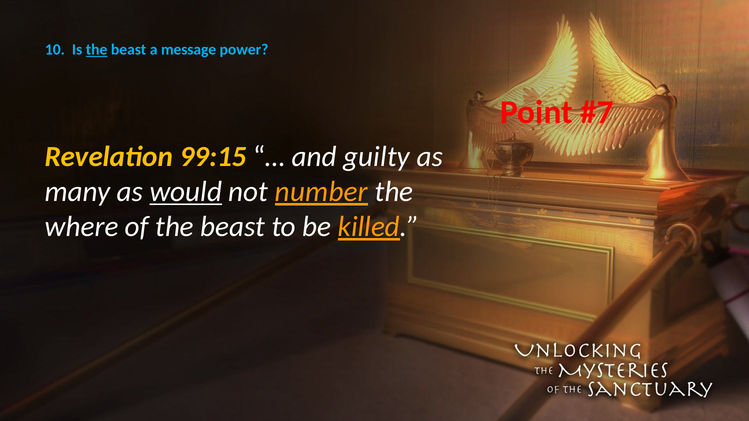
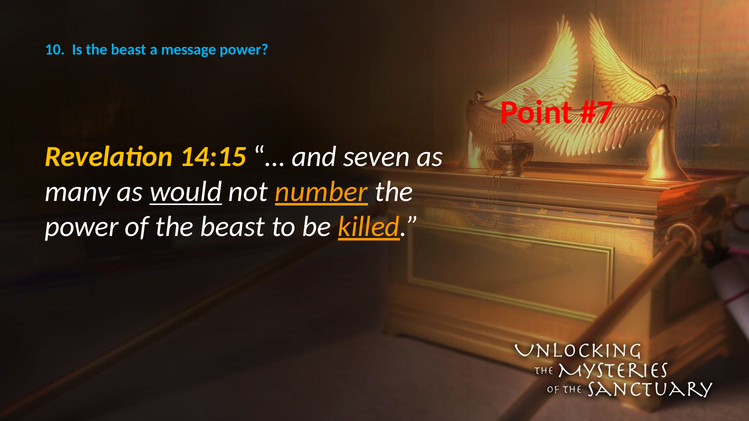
the underline: present -> none (97, 50)
99:15: 99:15 -> 14:15 (213, 157)
guilty: guilty -> seven (377, 157)
where: where -> power (82, 227)
